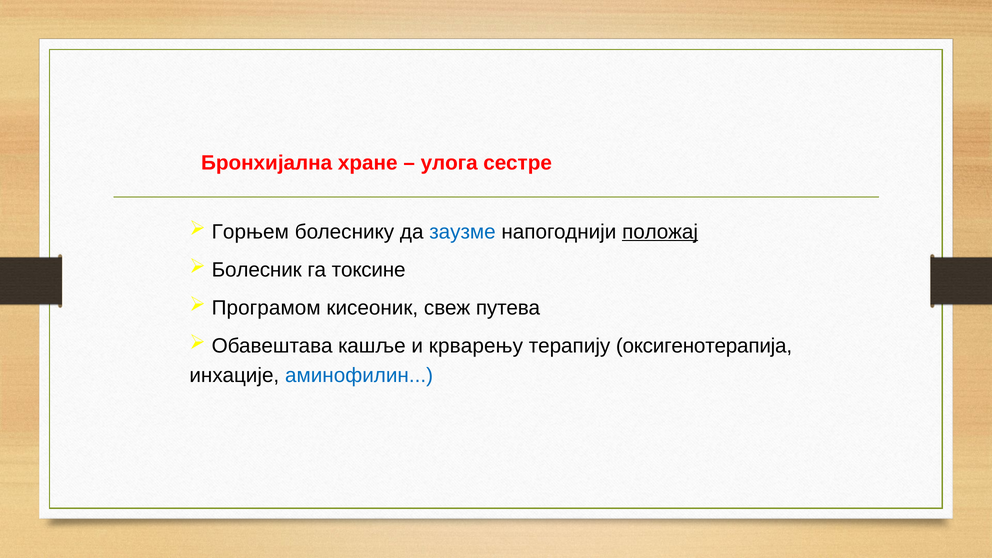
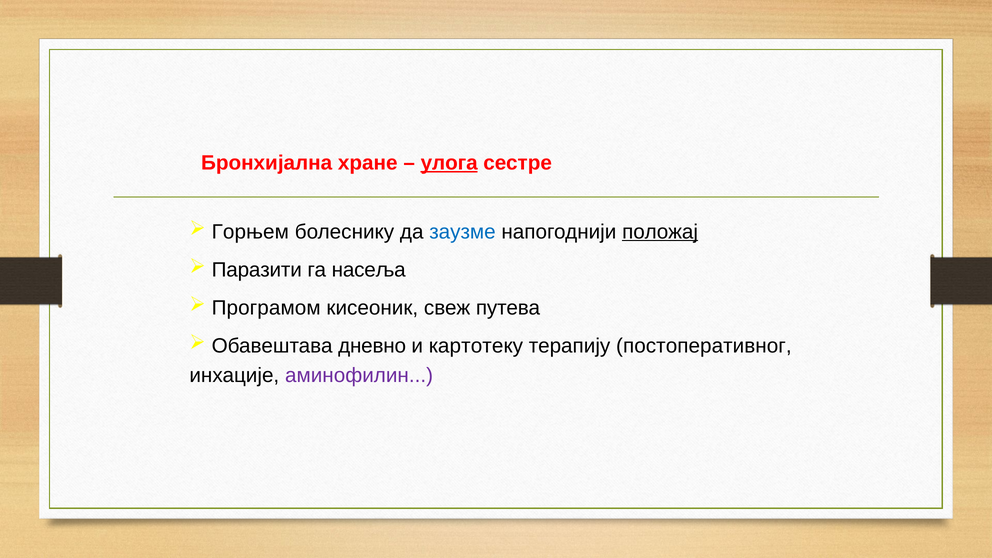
улога underline: none -> present (449, 163)
Болесник: Болесник -> Паразити (257, 270)
токсине: токсине -> насеља (369, 270)
кашље: кашље -> дневно (372, 346)
крварењу: крварењу -> картотеку (476, 346)
оксигенотерапија: оксигенотерапија -> постоперативног (704, 346)
аминофилин colour: blue -> purple (359, 376)
